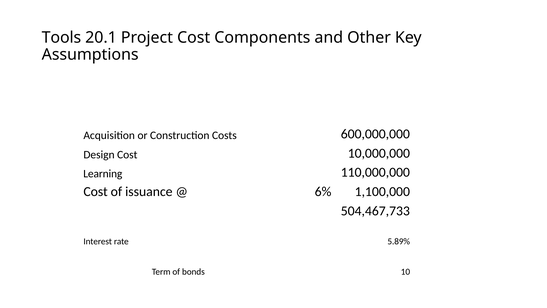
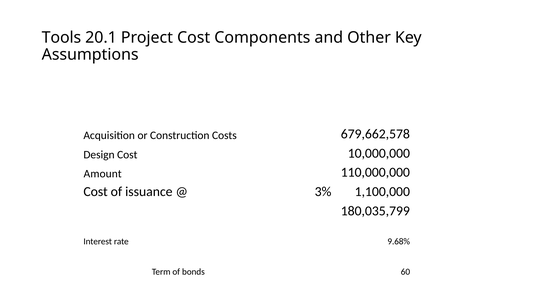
600,000,000: 600,000,000 -> 679,662,578 (375, 134)
Learning: Learning -> Amount (103, 174)
6%: 6% -> 3% (323, 191)
504,467,733: 504,467,733 -> 180,035,799 (375, 211)
5.89%: 5.89% -> 9.68% (399, 241)
10: 10 -> 60 (405, 272)
